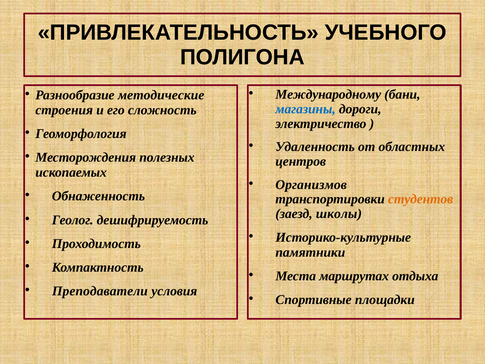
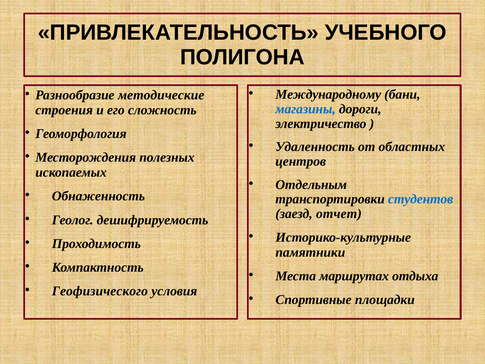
Организмов: Организмов -> Отдельным (311, 184)
студентов colour: orange -> blue (421, 199)
школы: школы -> отчет (339, 214)
Преподаватели: Преподаватели -> Геофизического (100, 291)
